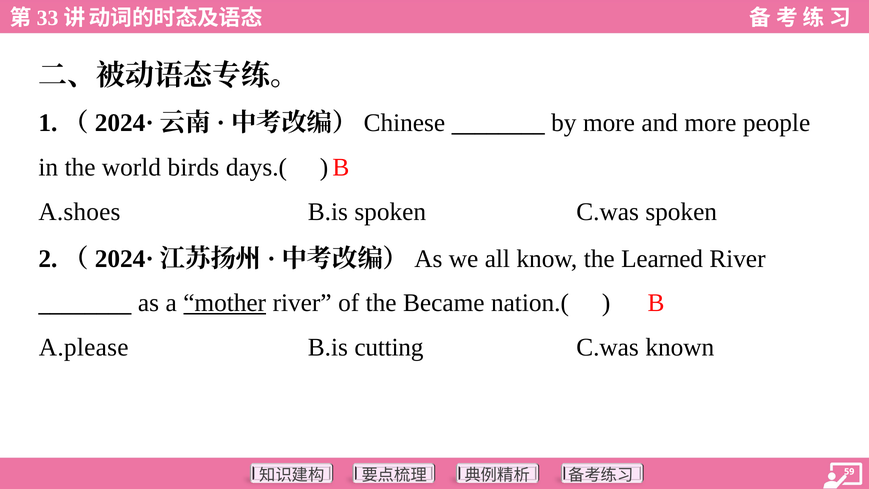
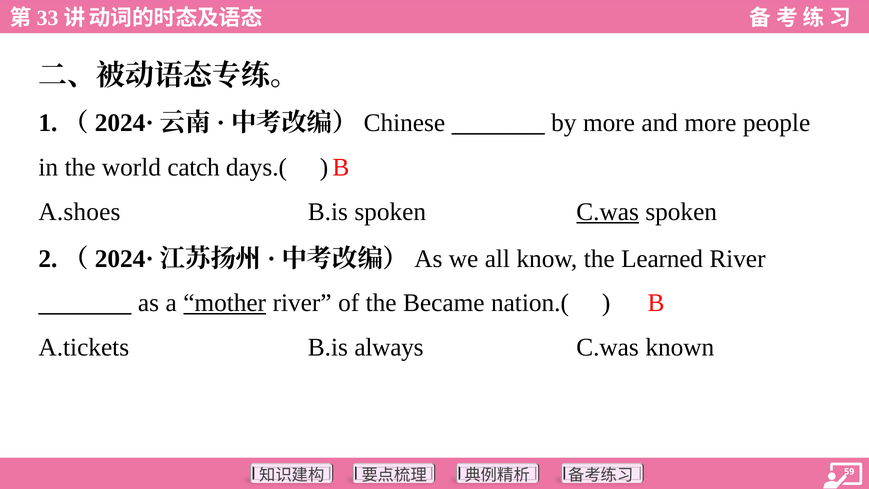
birds: birds -> catch (194, 167)
C.was underline: none -> present (608, 212)
A.please: A.please -> A.tickets (84, 347)
cutting: cutting -> always (389, 347)
